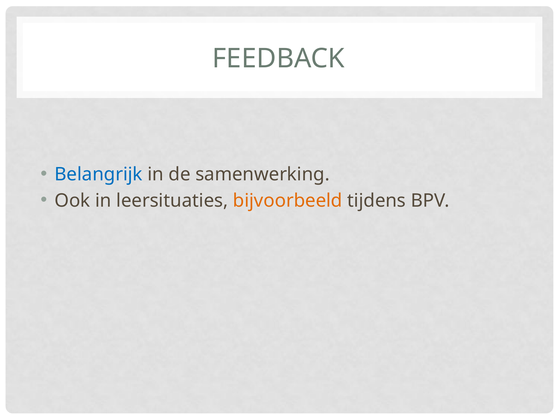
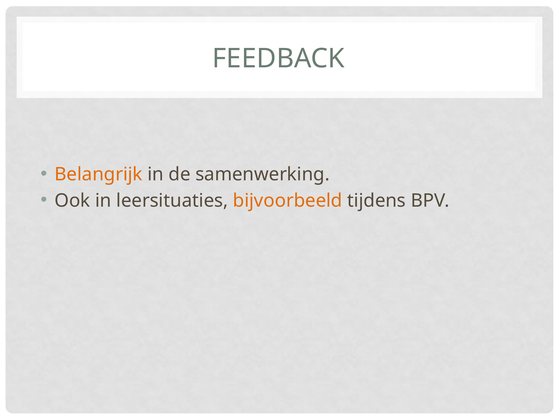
Belangrijk colour: blue -> orange (99, 175)
